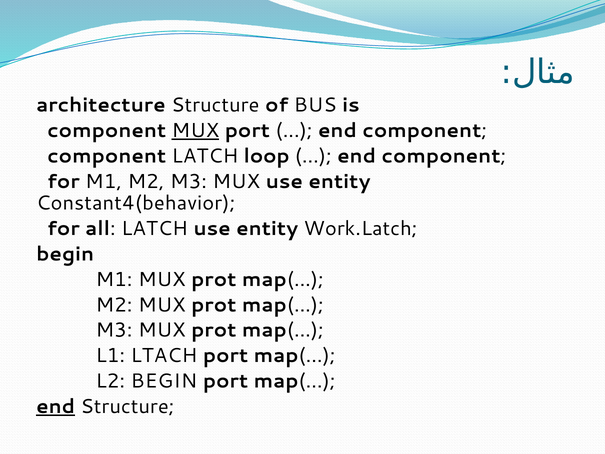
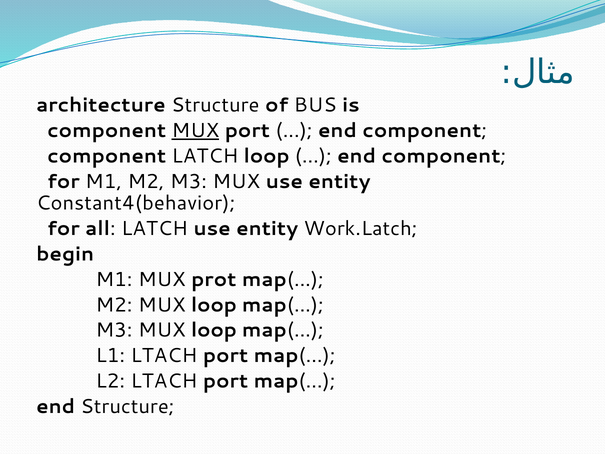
M2 MUX prot: prot -> loop (214, 305)
M3 MUX prot: prot -> loop (214, 330)
L2 BEGIN: BEGIN -> LTACH (164, 381)
end underline: present -> none (56, 406)
